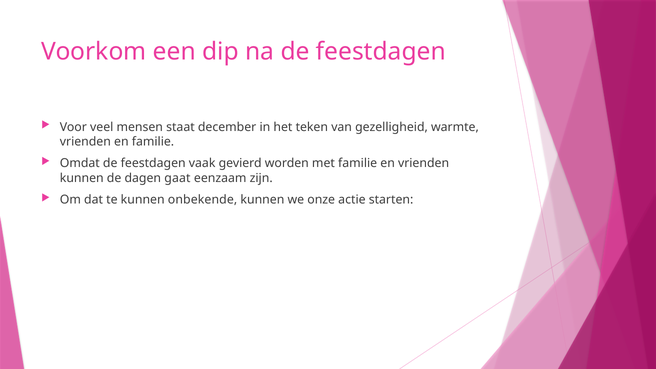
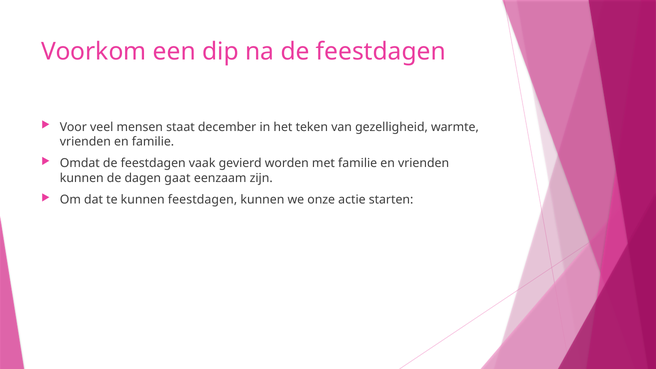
kunnen onbekende: onbekende -> feestdagen (203, 200)
